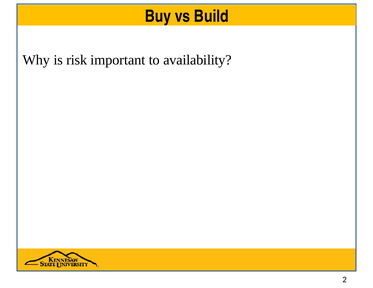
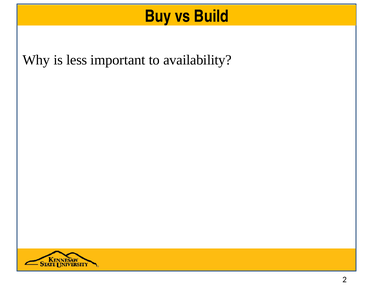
risk: risk -> less (77, 60)
